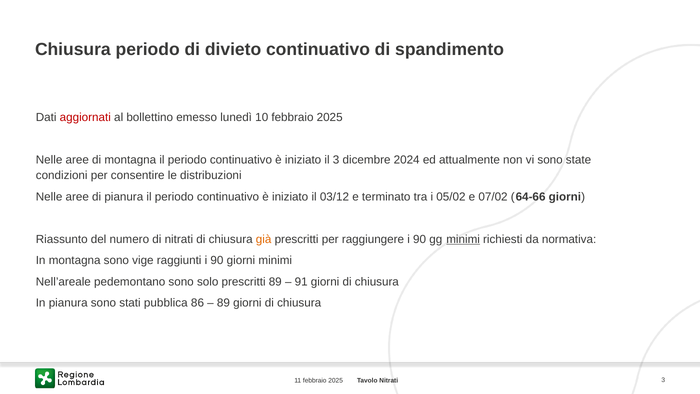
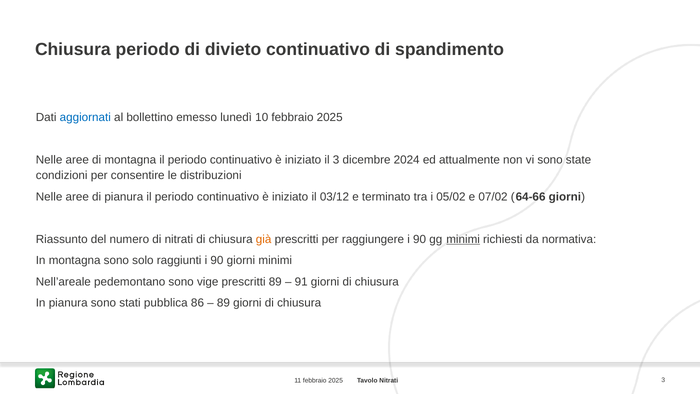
aggiornati colour: red -> blue (85, 118)
vige: vige -> solo (143, 260)
solo: solo -> vige (208, 281)
